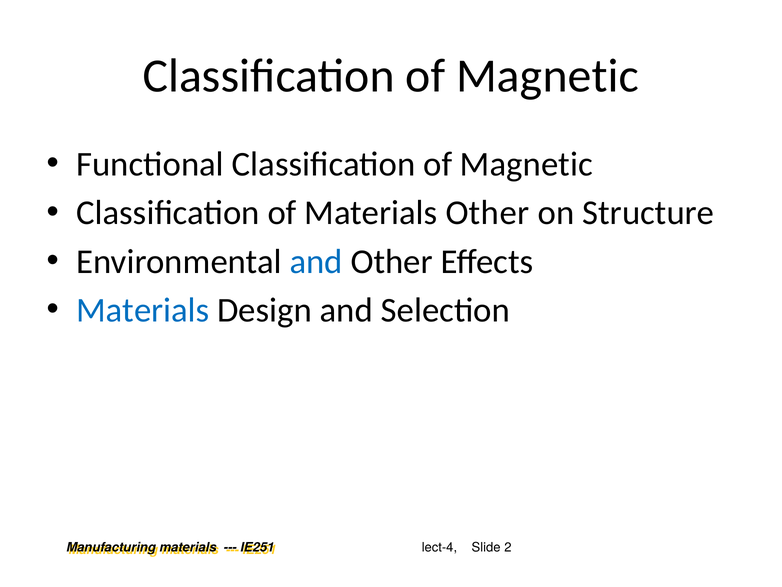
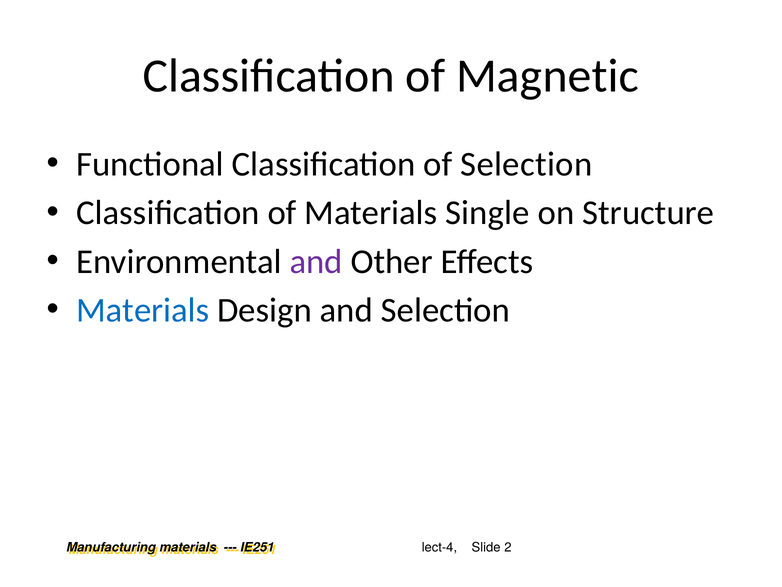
Functional Classification of Magnetic: Magnetic -> Selection (526, 164)
Materials Other: Other -> Single (488, 213)
and colour: blue -> purple (316, 261)
